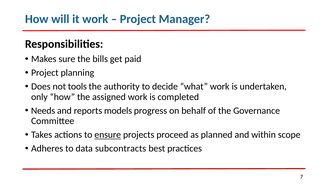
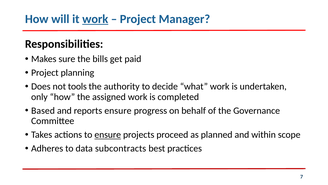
work underline: none -> present (95, 19)
Needs: Needs -> Based (43, 110)
reports models: models -> ensure (118, 110)
